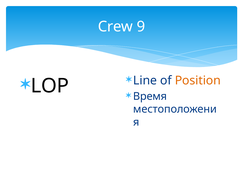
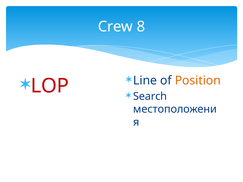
9: 9 -> 8 (141, 27)
LOP colour: black -> red (50, 86)
Время: Время -> Search (150, 96)
